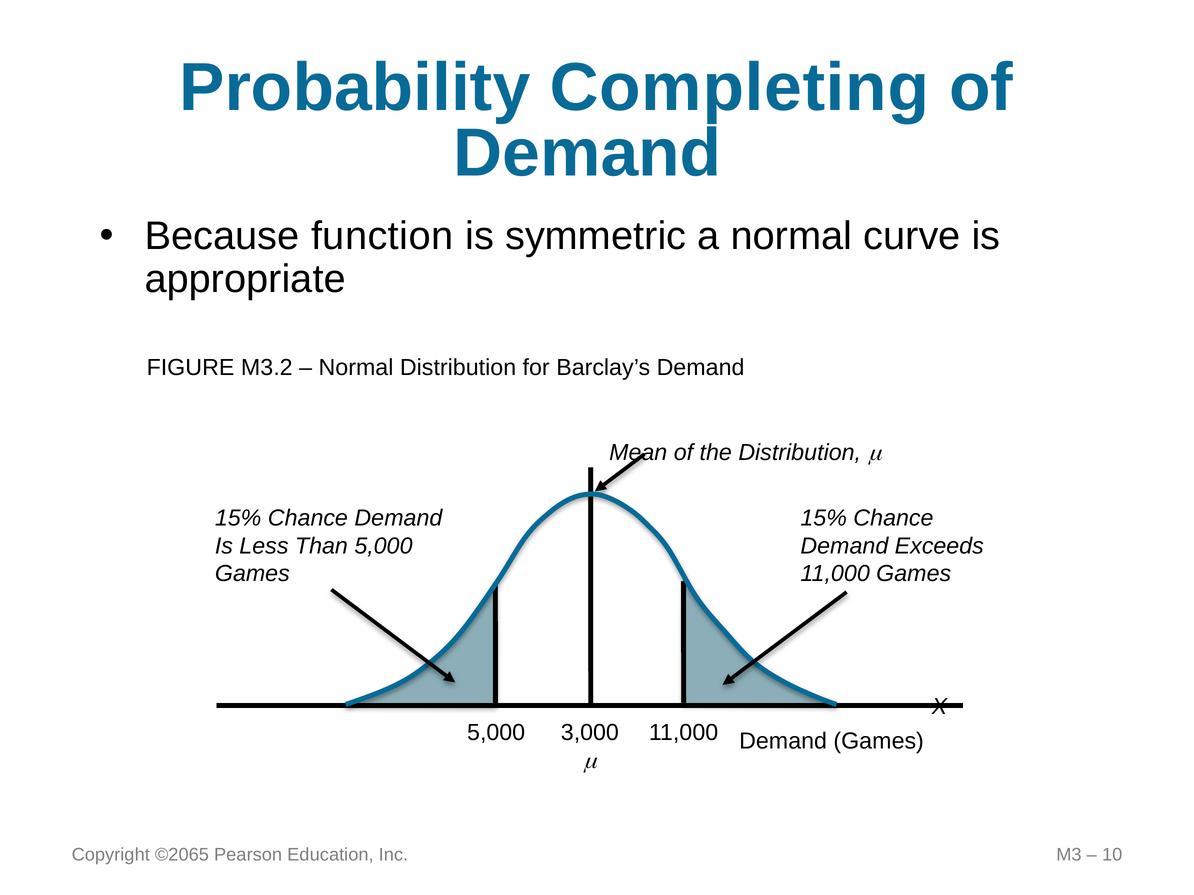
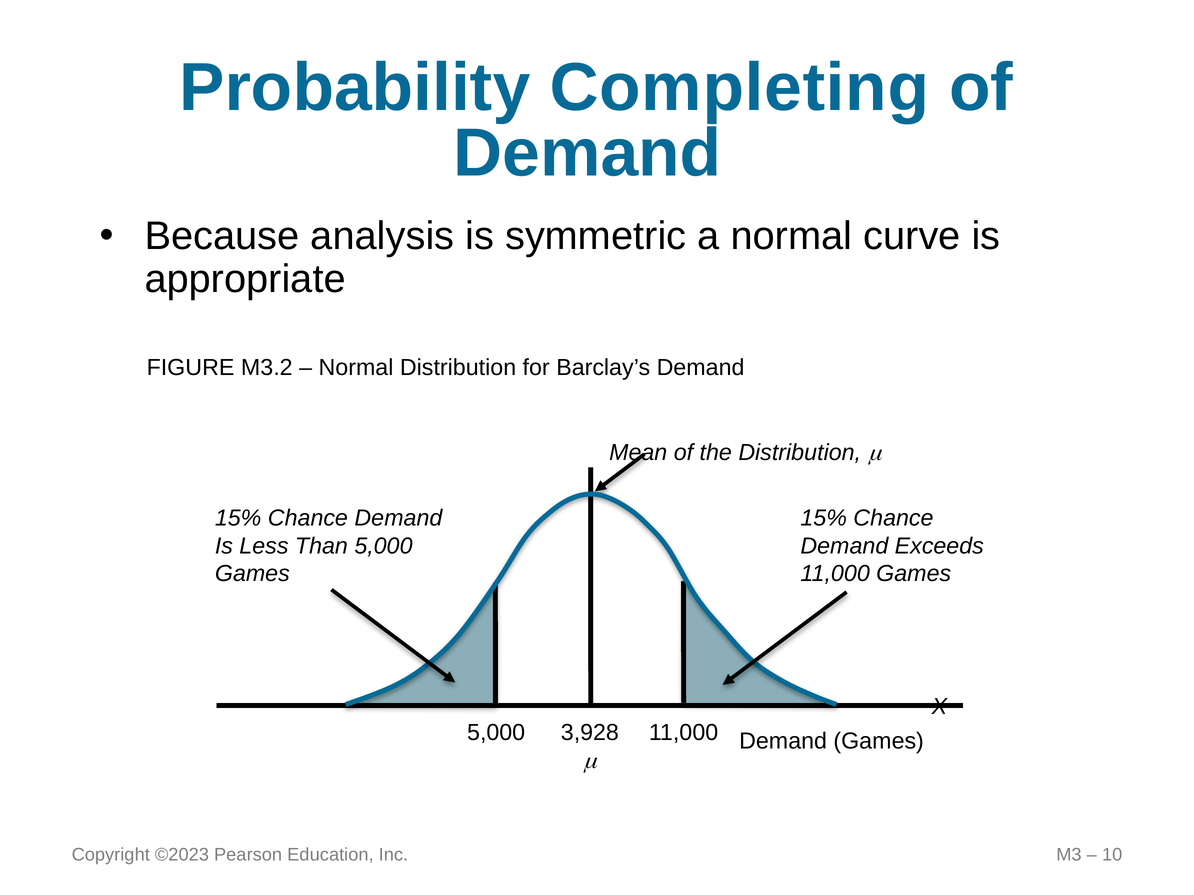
function: function -> analysis (382, 236)
3,000: 3,000 -> 3,928 (590, 733)
©2065: ©2065 -> ©2023 (182, 855)
